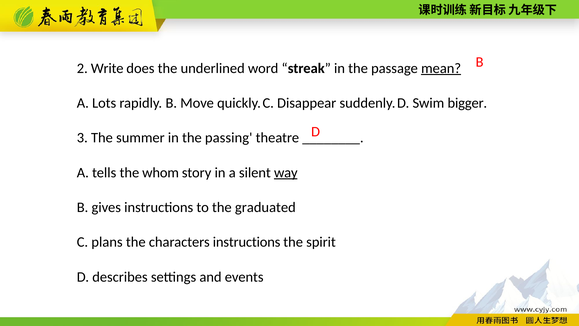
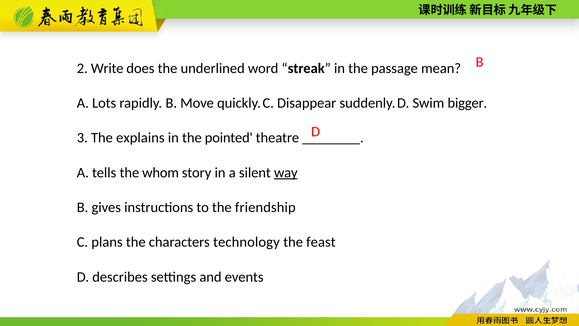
mean underline: present -> none (441, 68)
summer: summer -> explains (140, 138)
passing: passing -> pointed (229, 138)
graduated: graduated -> friendship (265, 207)
characters instructions: instructions -> technology (246, 242)
spirit: spirit -> feast (321, 242)
